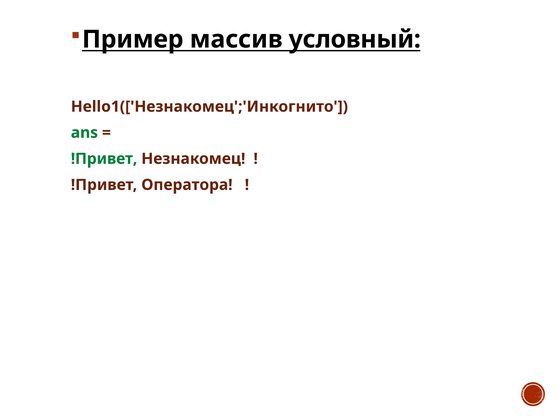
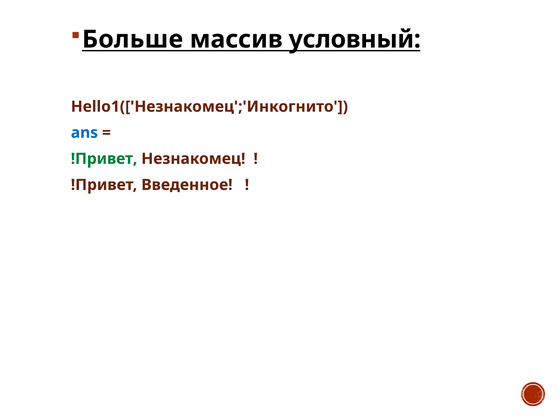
Пример: Пример -> Больше (133, 39)
ans colour: green -> blue (84, 133)
Оператора: Оператора -> Введенное (187, 185)
